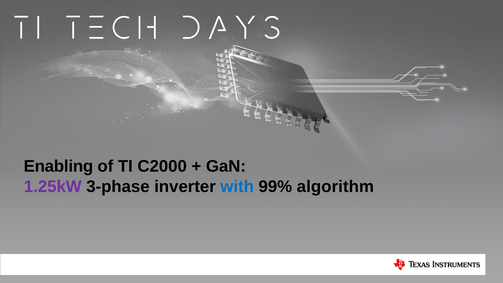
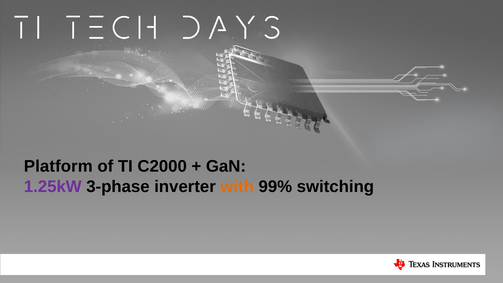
Enabling: Enabling -> Platform (58, 166)
with colour: blue -> orange (237, 186)
algorithm: algorithm -> switching (335, 186)
